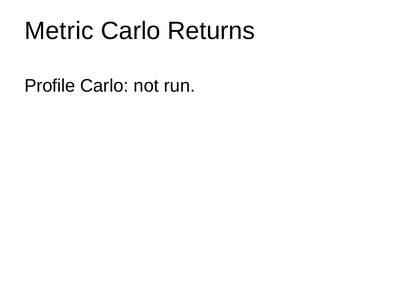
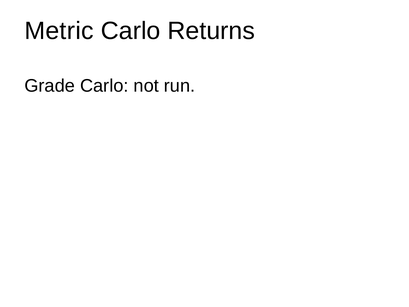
Profile: Profile -> Grade (50, 86)
